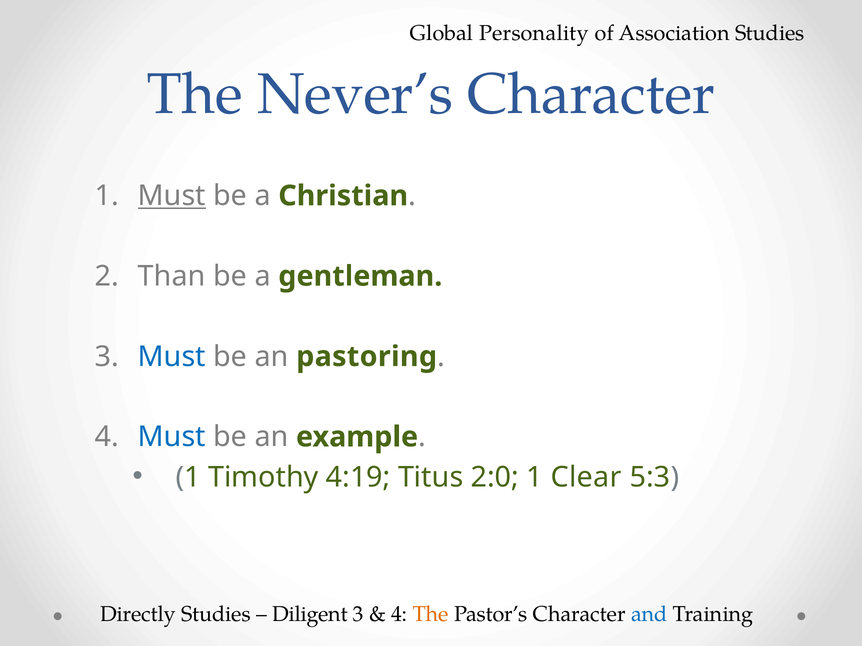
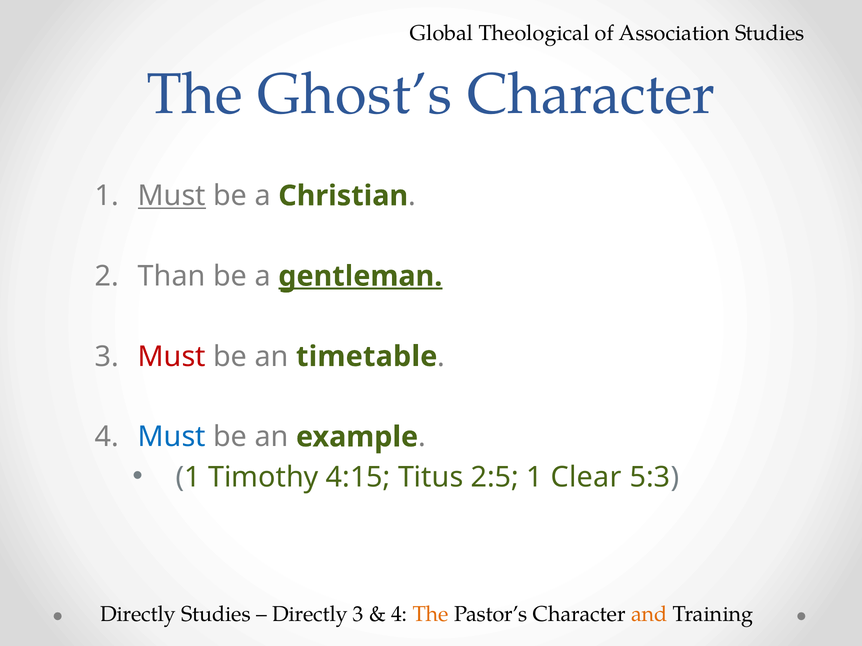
Personality: Personality -> Theological (534, 33)
Never’s: Never’s -> Ghost’s (355, 94)
gentleman underline: none -> present (360, 276)
Must colour: blue -> red (172, 357)
pastoring: pastoring -> timetable (367, 357)
4:19: 4:19 -> 4:15 (358, 477)
2:0: 2:0 -> 2:5 (495, 477)
Diligent: Diligent -> Directly (310, 614)
and colour: blue -> orange (649, 614)
